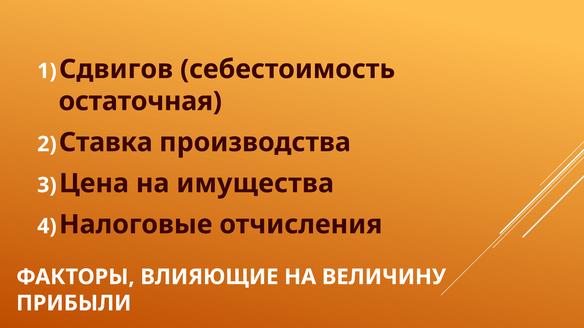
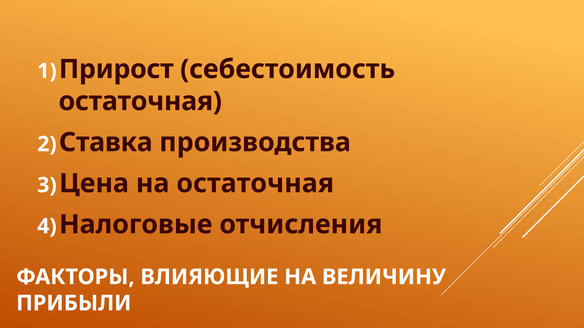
Сдвигов: Сдвигов -> Прирост (116, 69)
на имущества: имущества -> остаточная (255, 184)
